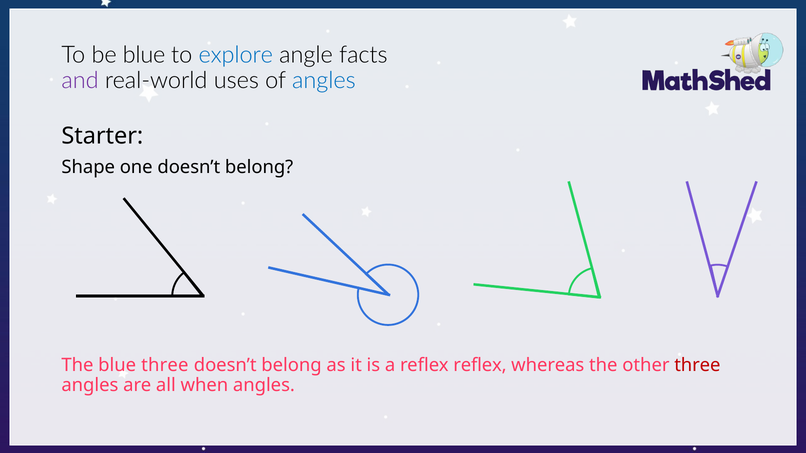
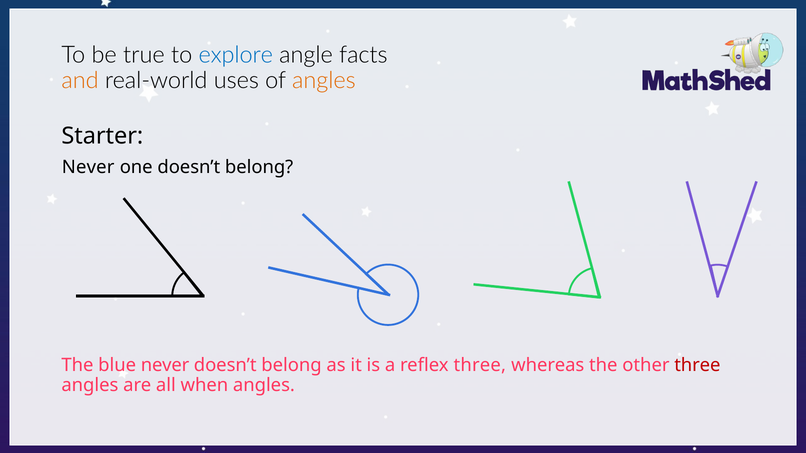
be blue: blue -> true (144, 55)
and colour: purple -> orange (80, 80)
angles colour: blue -> orange (324, 80)
Shape: Shape -> Never (88, 167)
blue three: three -> never (165, 366)
reflex reflex: reflex -> three (480, 366)
